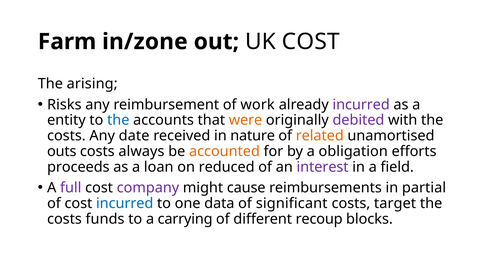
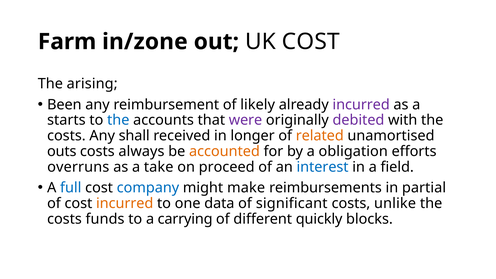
Risks: Risks -> Been (64, 105)
work: work -> likely (258, 105)
entity: entity -> starts (66, 120)
were colour: orange -> purple (246, 120)
date: date -> shall (134, 136)
nature: nature -> longer (253, 136)
proceeds: proceeds -> overruns (78, 167)
loan: loan -> take (159, 167)
reduced: reduced -> proceed (227, 167)
interest colour: purple -> blue (323, 167)
full colour: purple -> blue (71, 188)
company colour: purple -> blue (148, 188)
cause: cause -> make (246, 188)
incurred colour: blue -> orange (125, 203)
target: target -> unlike (395, 203)
recoup: recoup -> quickly (319, 219)
